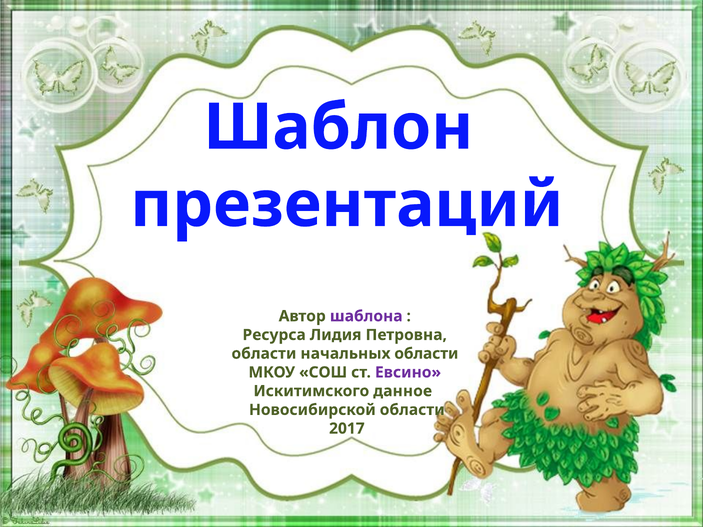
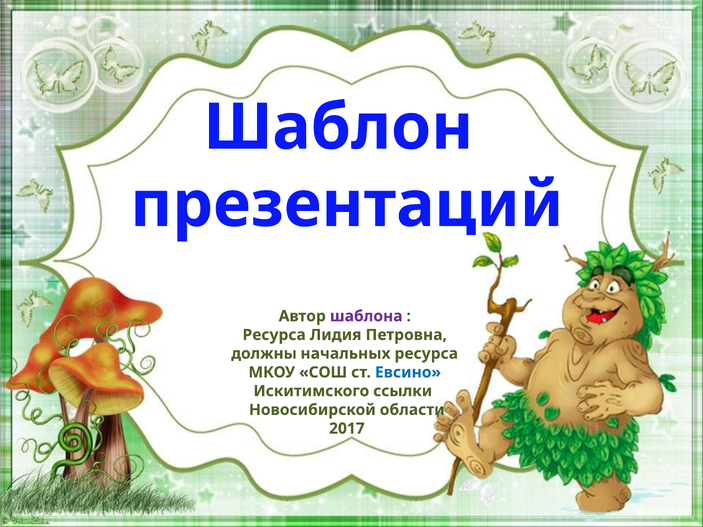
области: области -> должны (264, 354)
начальных области: области -> ресурса (426, 354)
Евсино colour: purple -> blue (408, 373)
данное: данное -> ссылки (403, 391)
